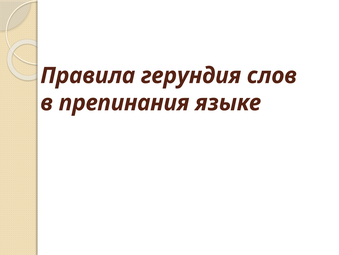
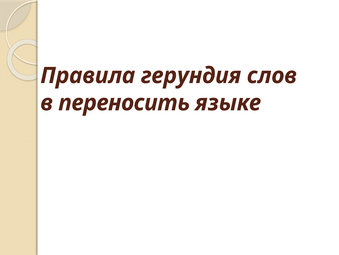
препинания: препинания -> переносить (124, 103)
